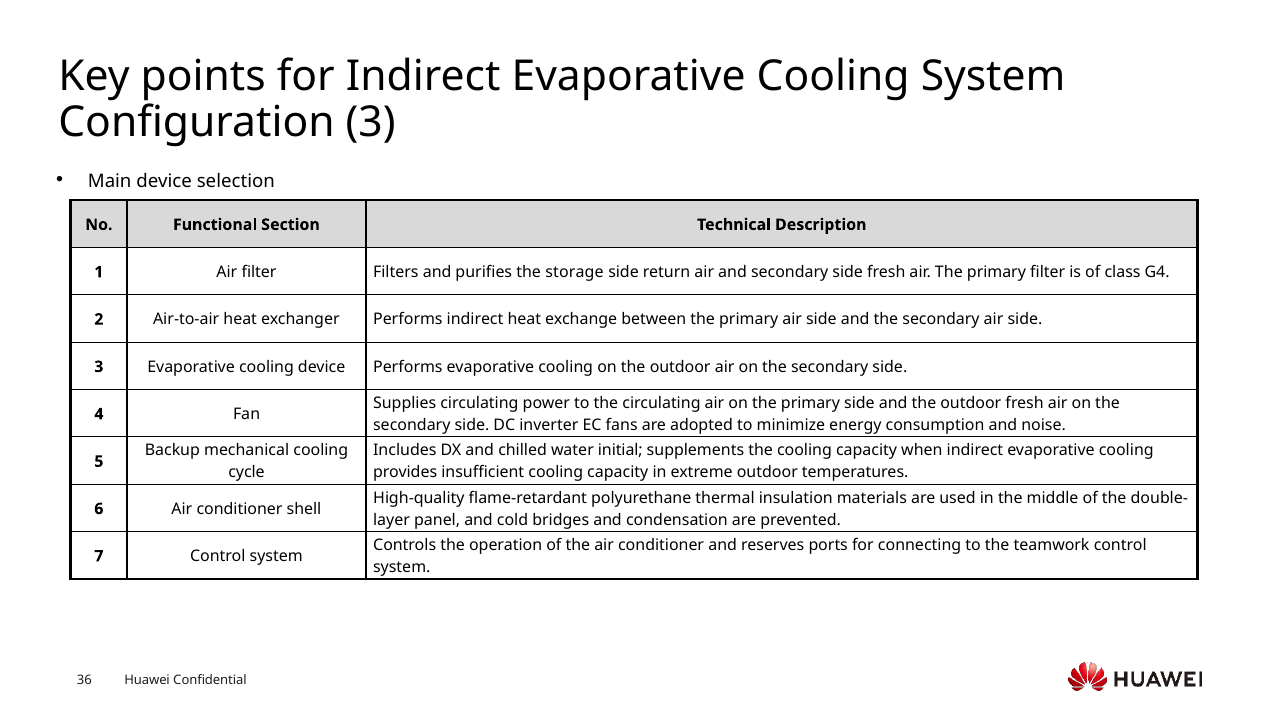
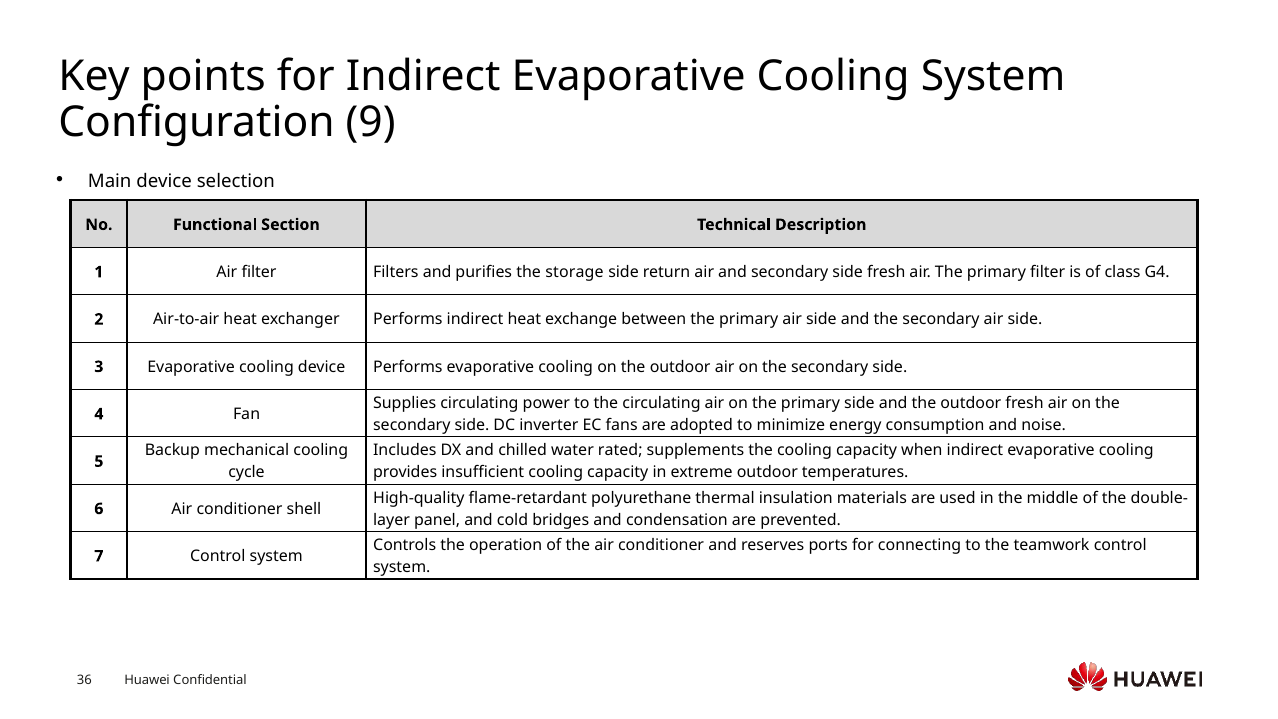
Configuration 3: 3 -> 9 (371, 122)
initial: initial -> rated (620, 451)
